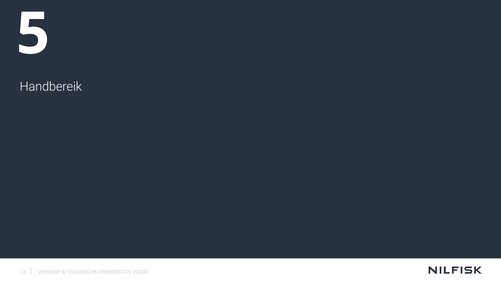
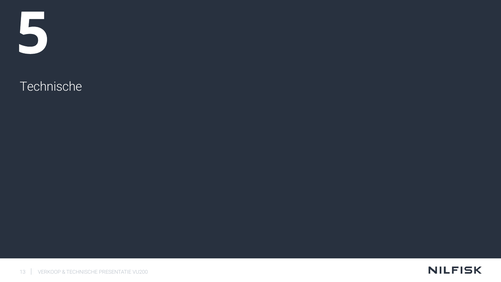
Handbereik: Handbereik -> Technische (51, 87)
